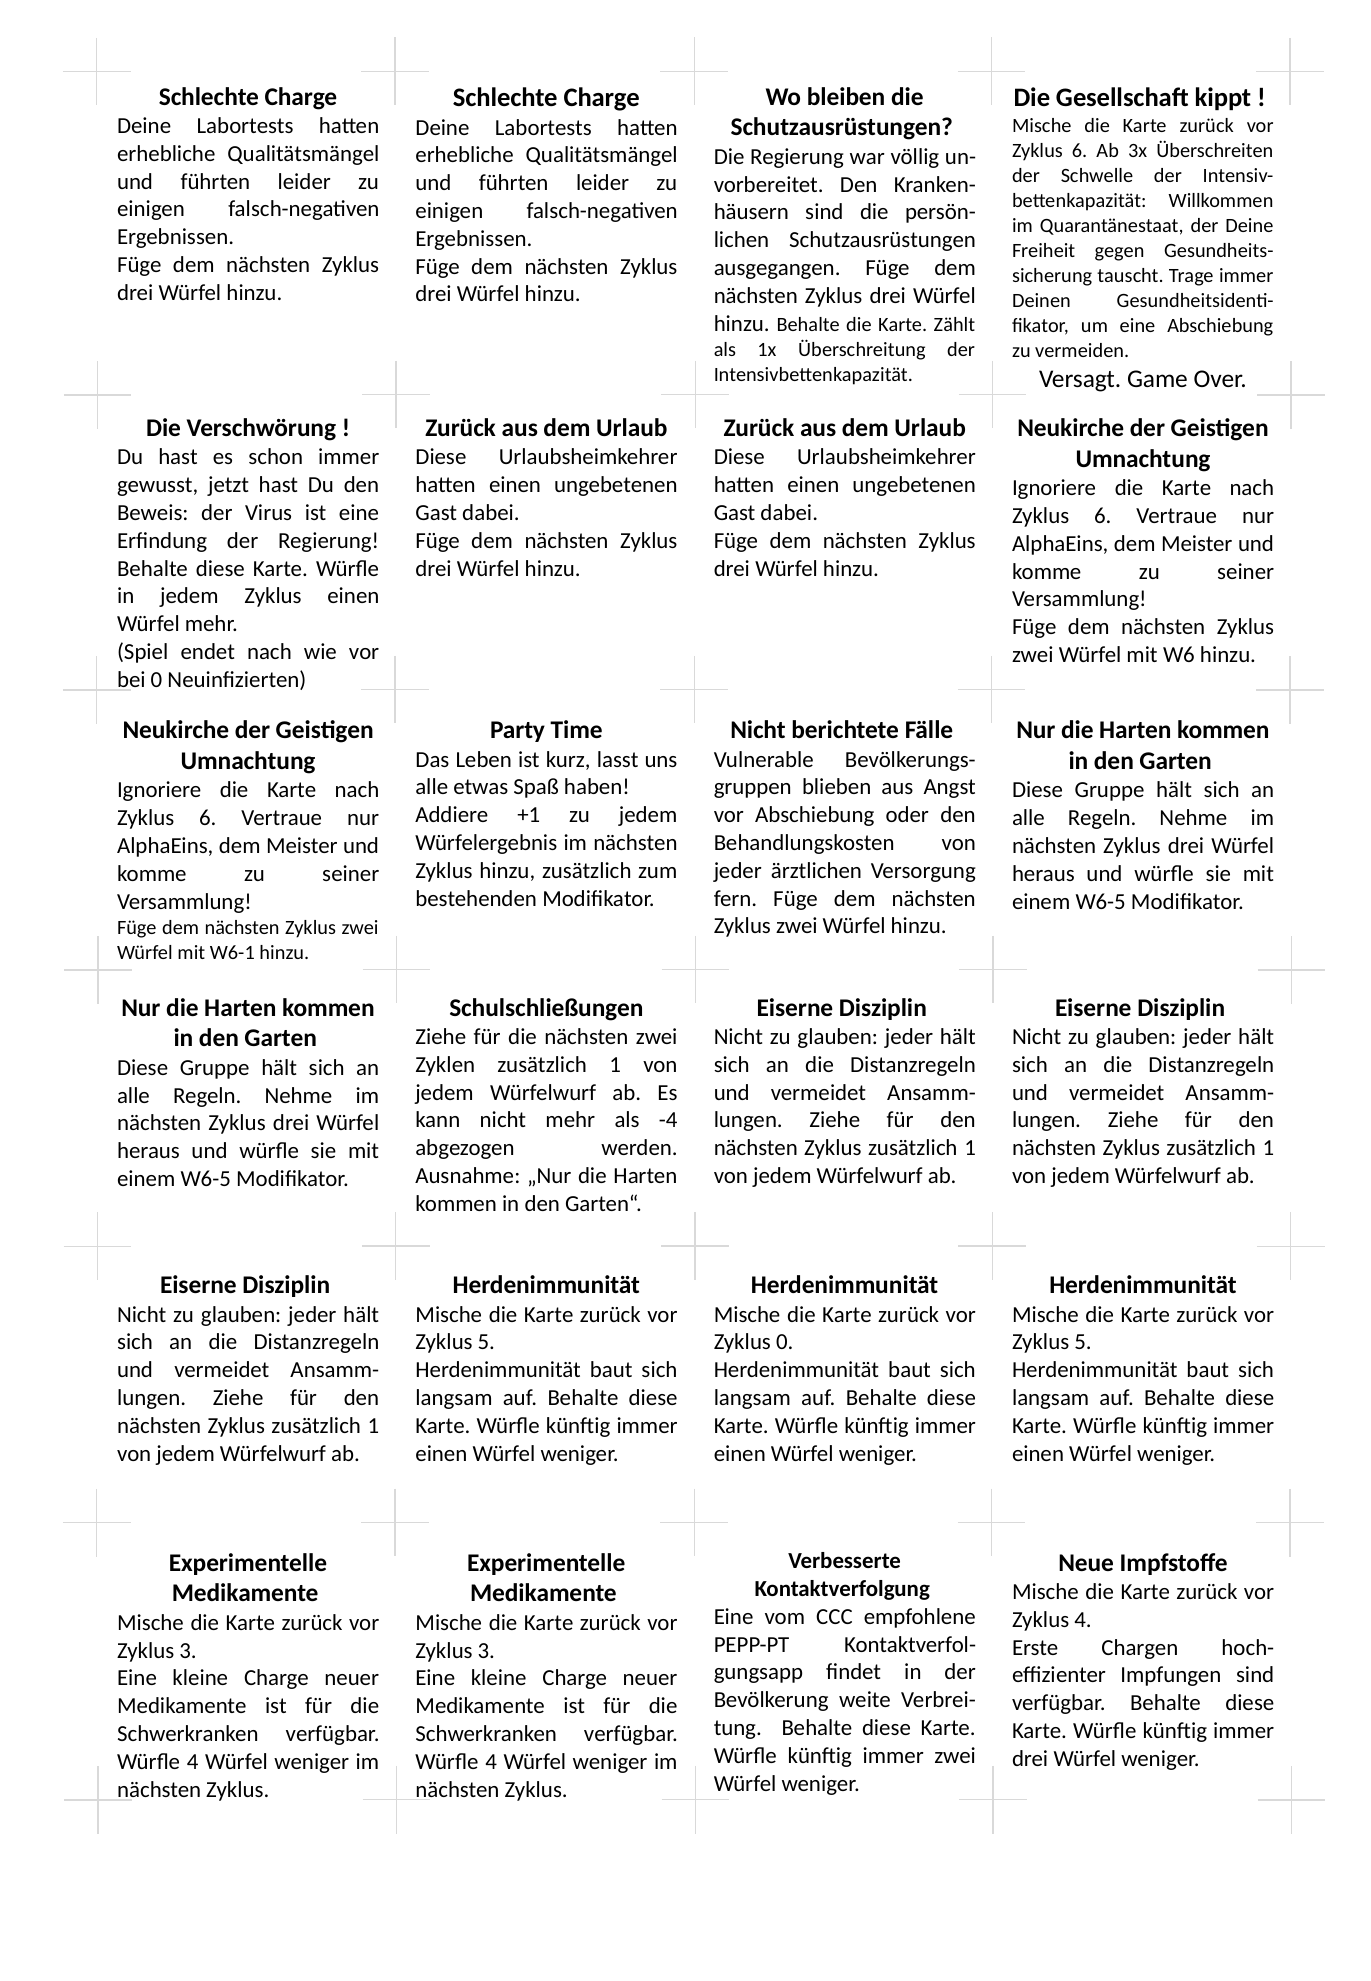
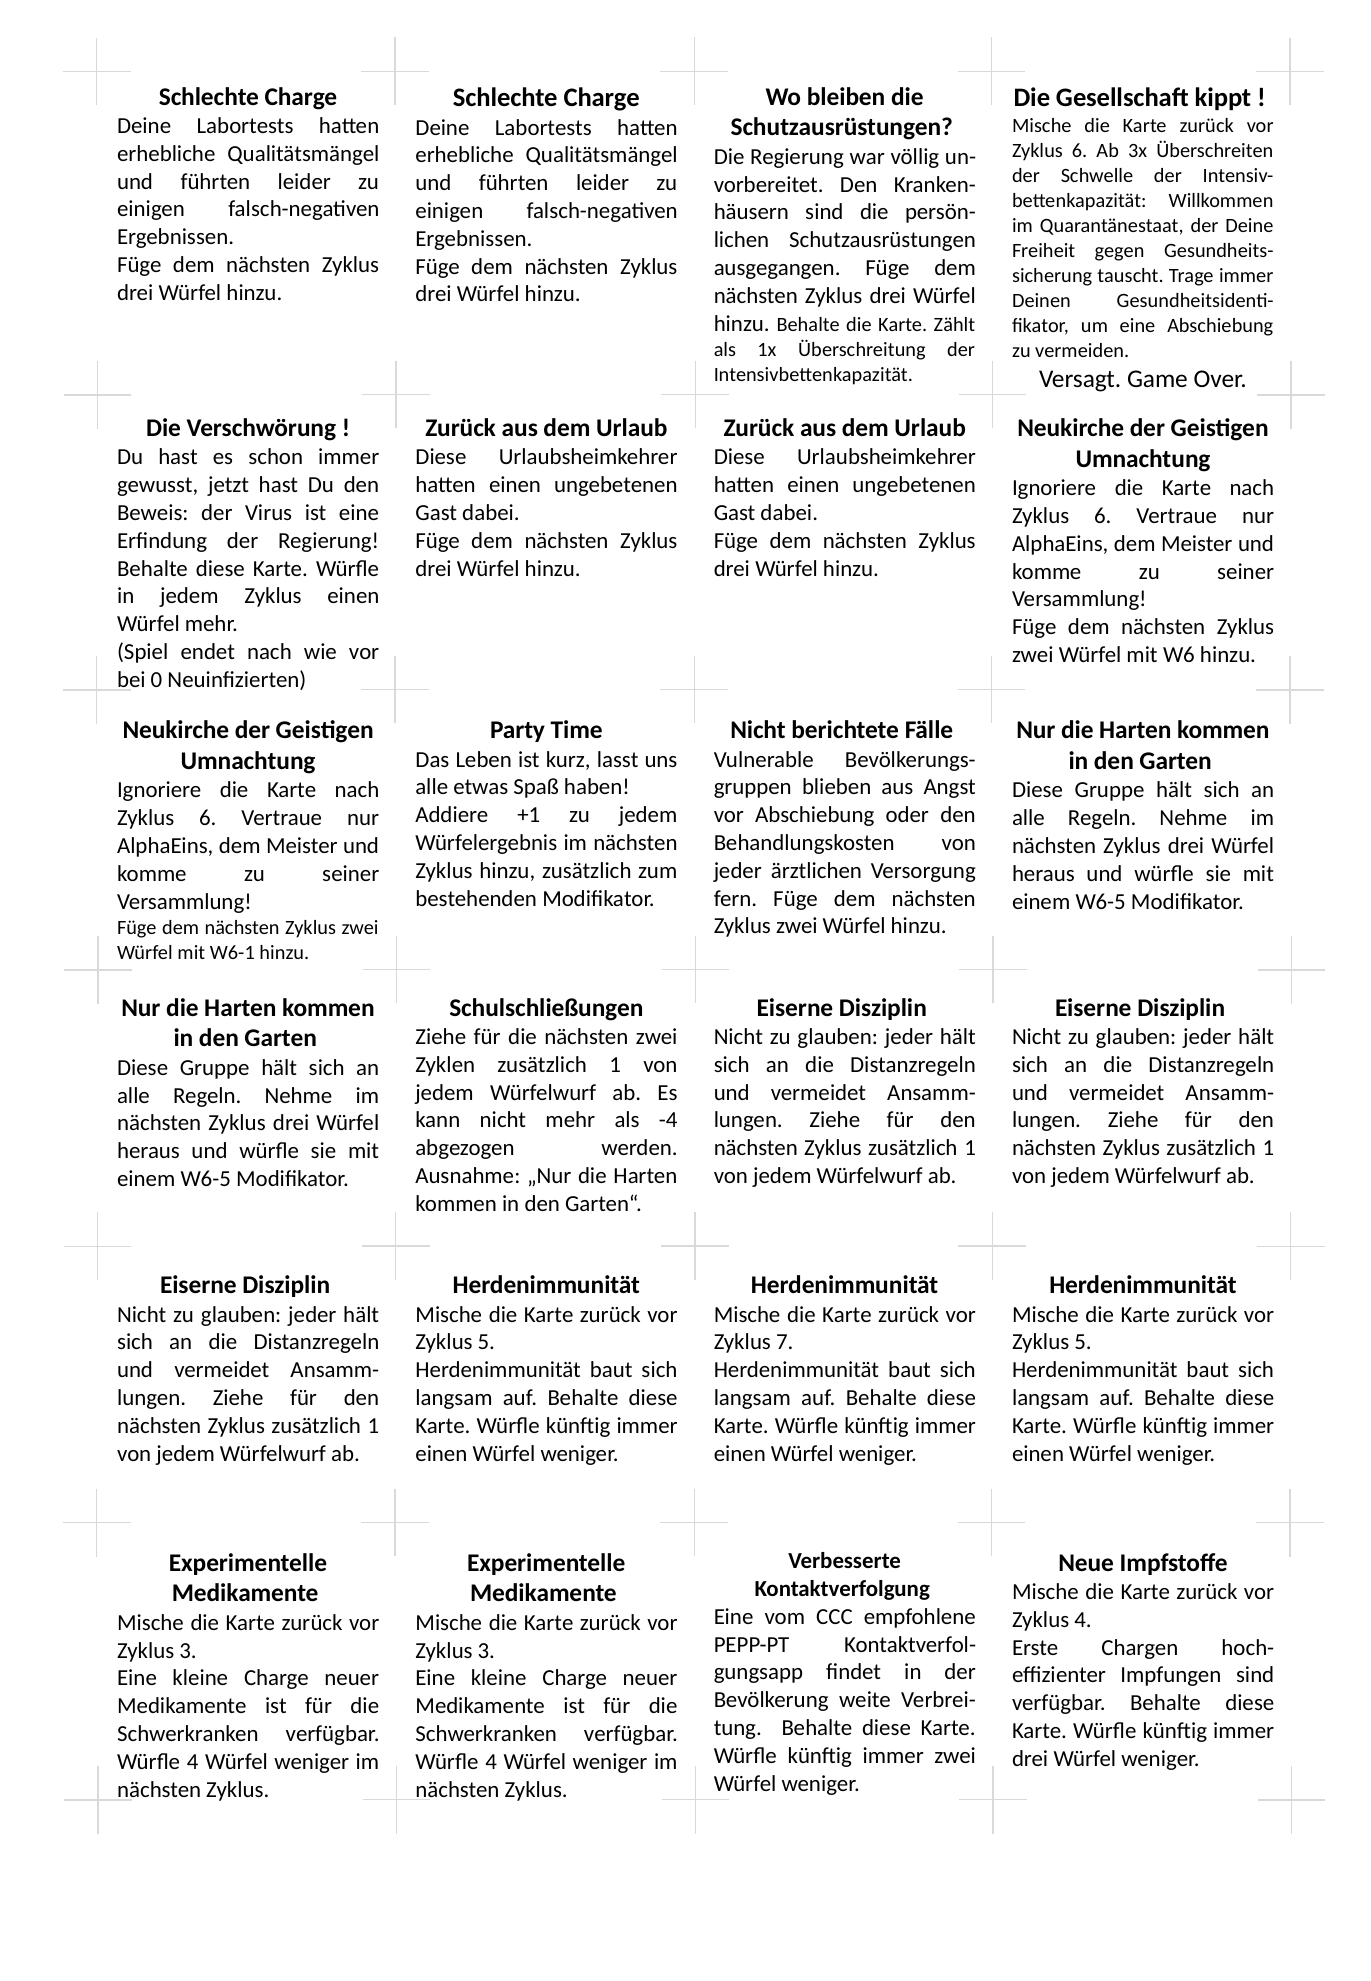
Zyklus 0: 0 -> 7 (785, 1342)
